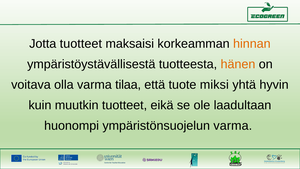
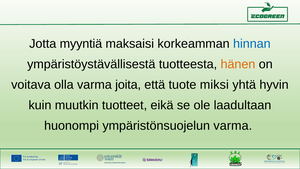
Jotta tuotteet: tuotteet -> myyntiä (81, 44)
hinnan colour: orange -> blue (252, 44)
tilaa: tilaa -> joita (128, 85)
